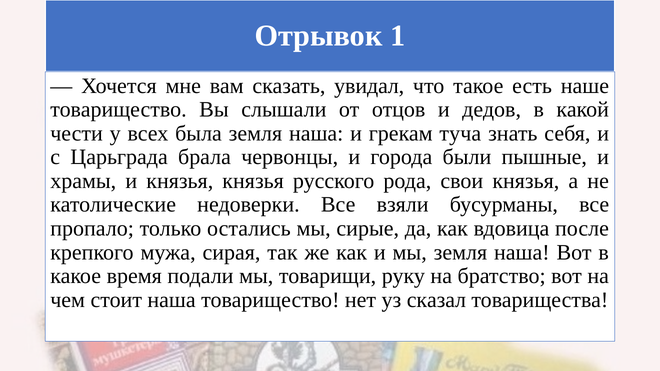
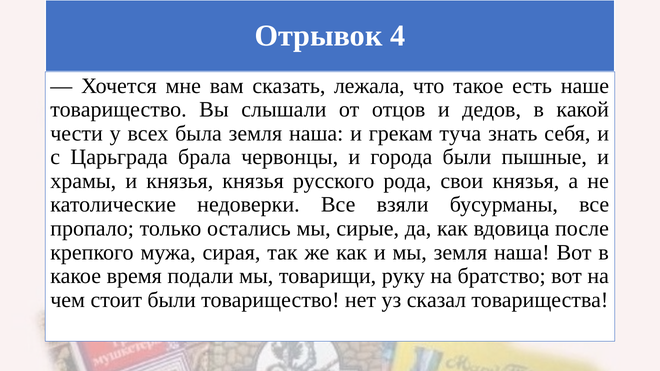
1: 1 -> 4 (398, 36)
увидал: увидал -> лежала (369, 86)
стоит наша: наша -> были (172, 300)
